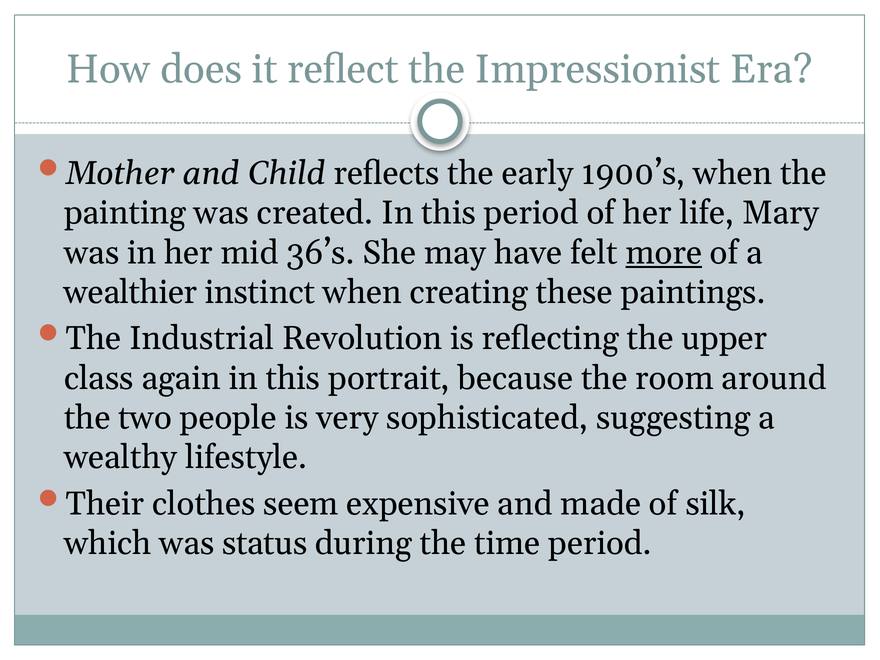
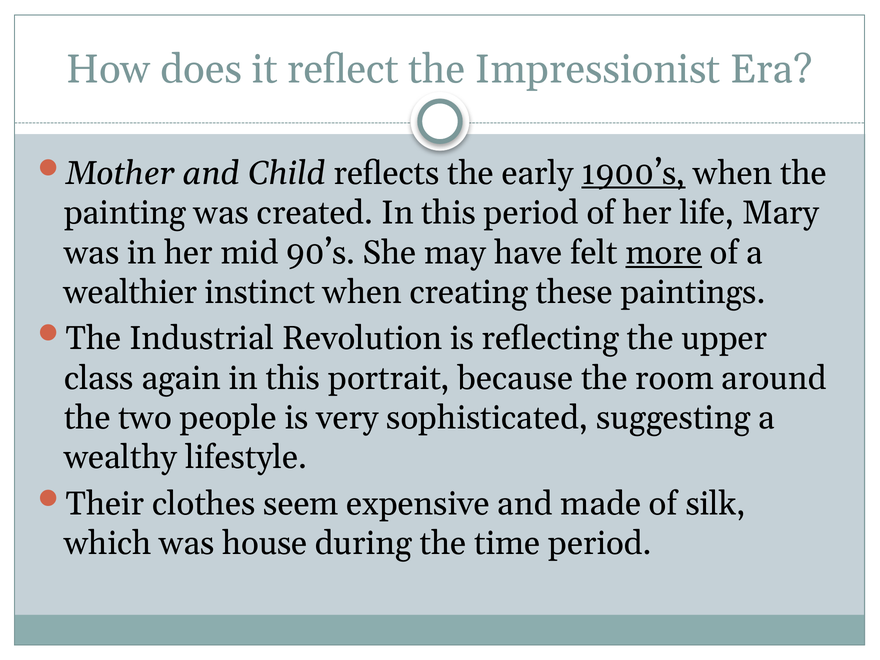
1900’s underline: none -> present (633, 173)
36’s: 36’s -> 90’s (321, 253)
status: status -> house (265, 543)
